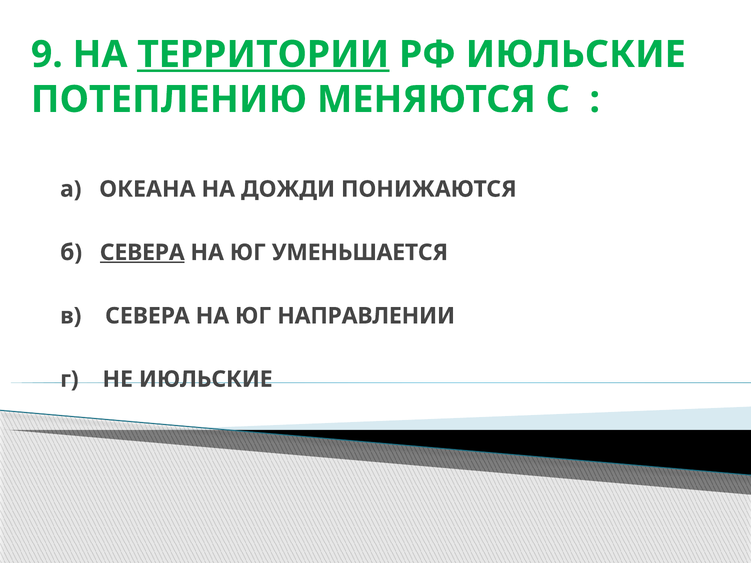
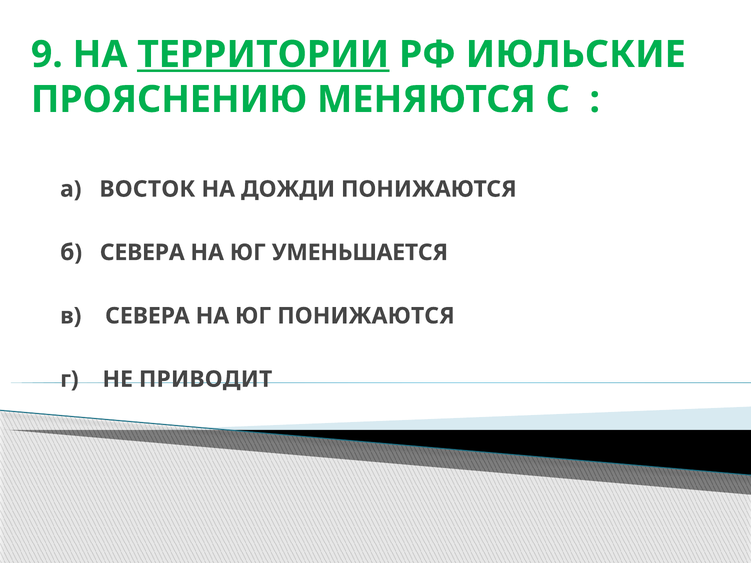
ПОТЕПЛЕНИЮ: ПОТЕПЛЕНИЮ -> ПРОЯСНЕНИЮ (169, 100)
ОКЕАНА: ОКЕАНА -> ВОСТОК (147, 189)
СЕВЕРА underline: present -> none (142, 253)
ЮГ НАПРАВЛЕНИИ: НАПРАВЛЕНИИ -> ПОНИЖАЮТСЯ (366, 316)
НЕ ИЮЛЬСКИЕ: ИЮЛЬСКИЕ -> ПРИВОДИТ (206, 379)
